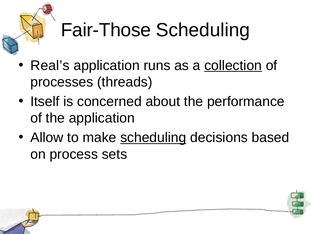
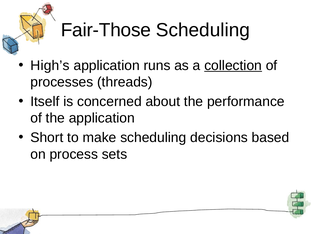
Real’s: Real’s -> High’s (50, 65)
Allow: Allow -> Short (47, 137)
scheduling underline: present -> none (153, 137)
